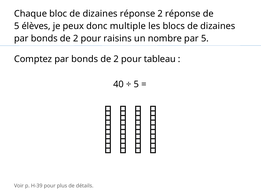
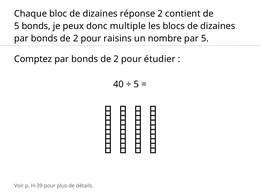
2 réponse: réponse -> contient (183, 14)
5 élèves: élèves -> bonds (36, 26)
tableau: tableau -> étudier (160, 59)
